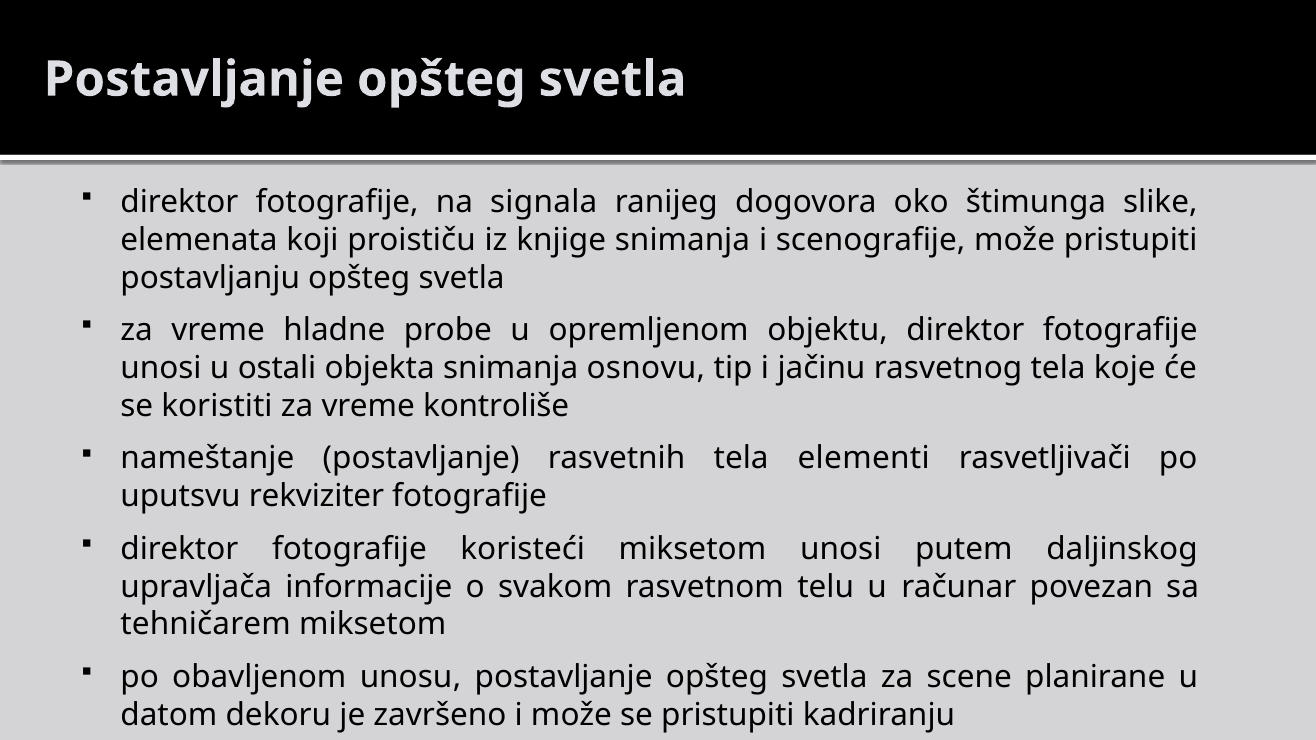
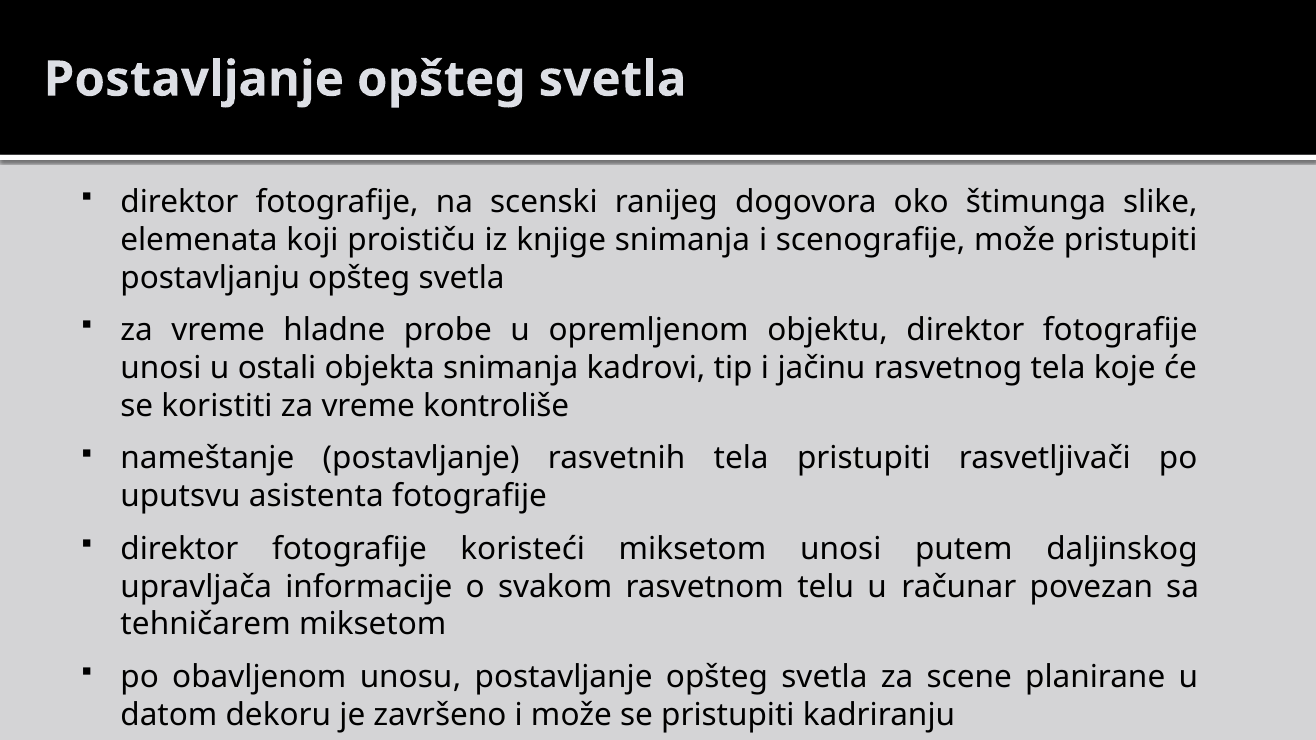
signala: signala -> scenski (544, 202)
osnovu: osnovu -> kadrovi (646, 368)
tela elementi: elementi -> pristupiti (864, 459)
rekviziter: rekviziter -> asistenta (316, 496)
